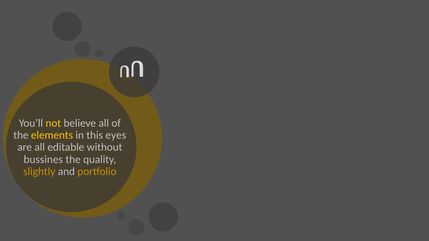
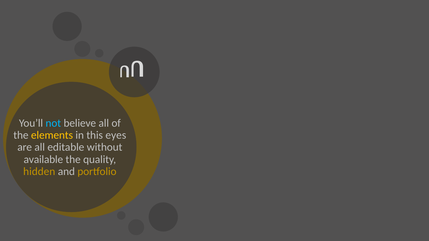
not colour: yellow -> light blue (53, 123)
bussines: bussines -> available (43, 160)
slightly: slightly -> hidden (39, 172)
